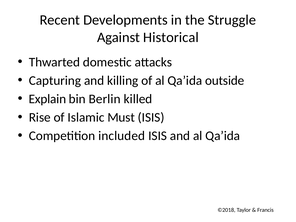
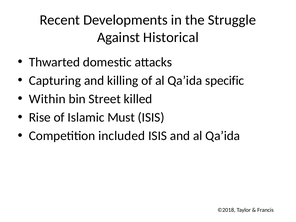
outside: outside -> specific (225, 81)
Explain: Explain -> Within (47, 99)
Berlin: Berlin -> Street (105, 99)
